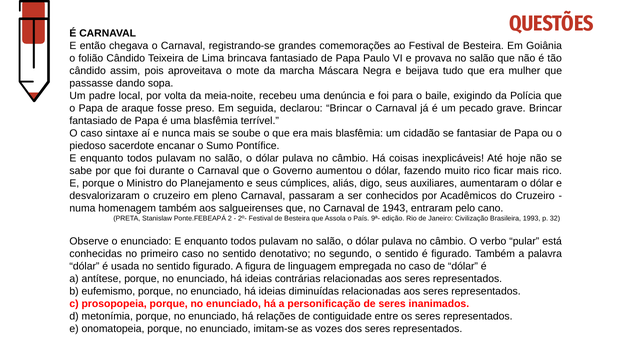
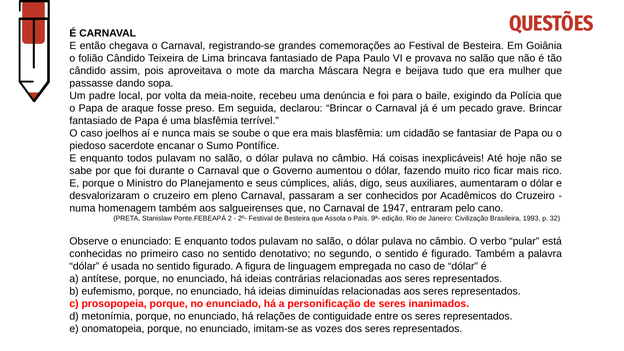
sintaxe: sintaxe -> joelhos (122, 133)
1943: 1943 -> 1947 (395, 208)
